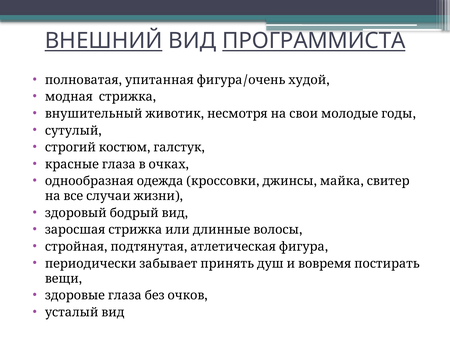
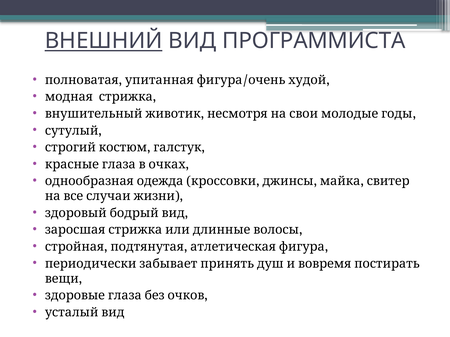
ПРОГРАММИСТА underline: present -> none (314, 41)
